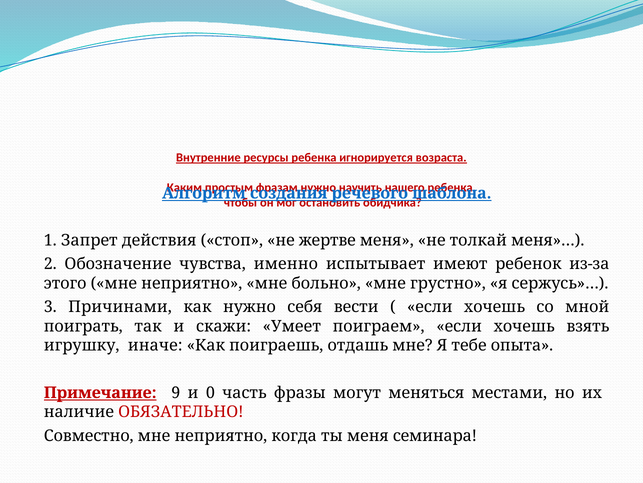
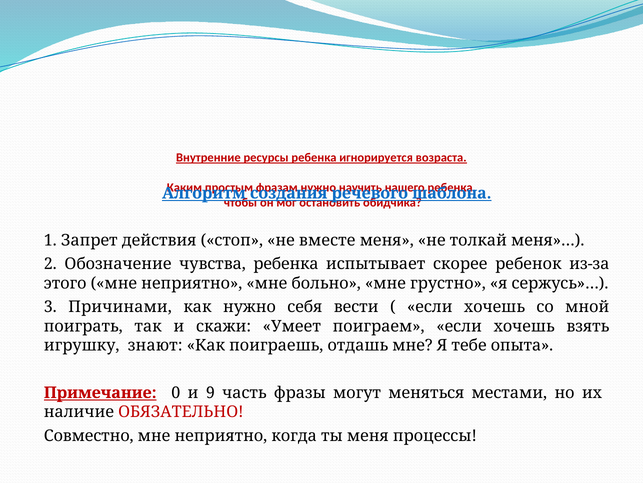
жертве: жертве -> вместе (327, 240)
чувства именно: именно -> ребенка (286, 264)
имеют: имеют -> скорее (460, 264)
иначе: иначе -> знают (155, 345)
9: 9 -> 0 (176, 392)
0: 0 -> 9 (210, 392)
семинара: семинара -> процессы (435, 435)
